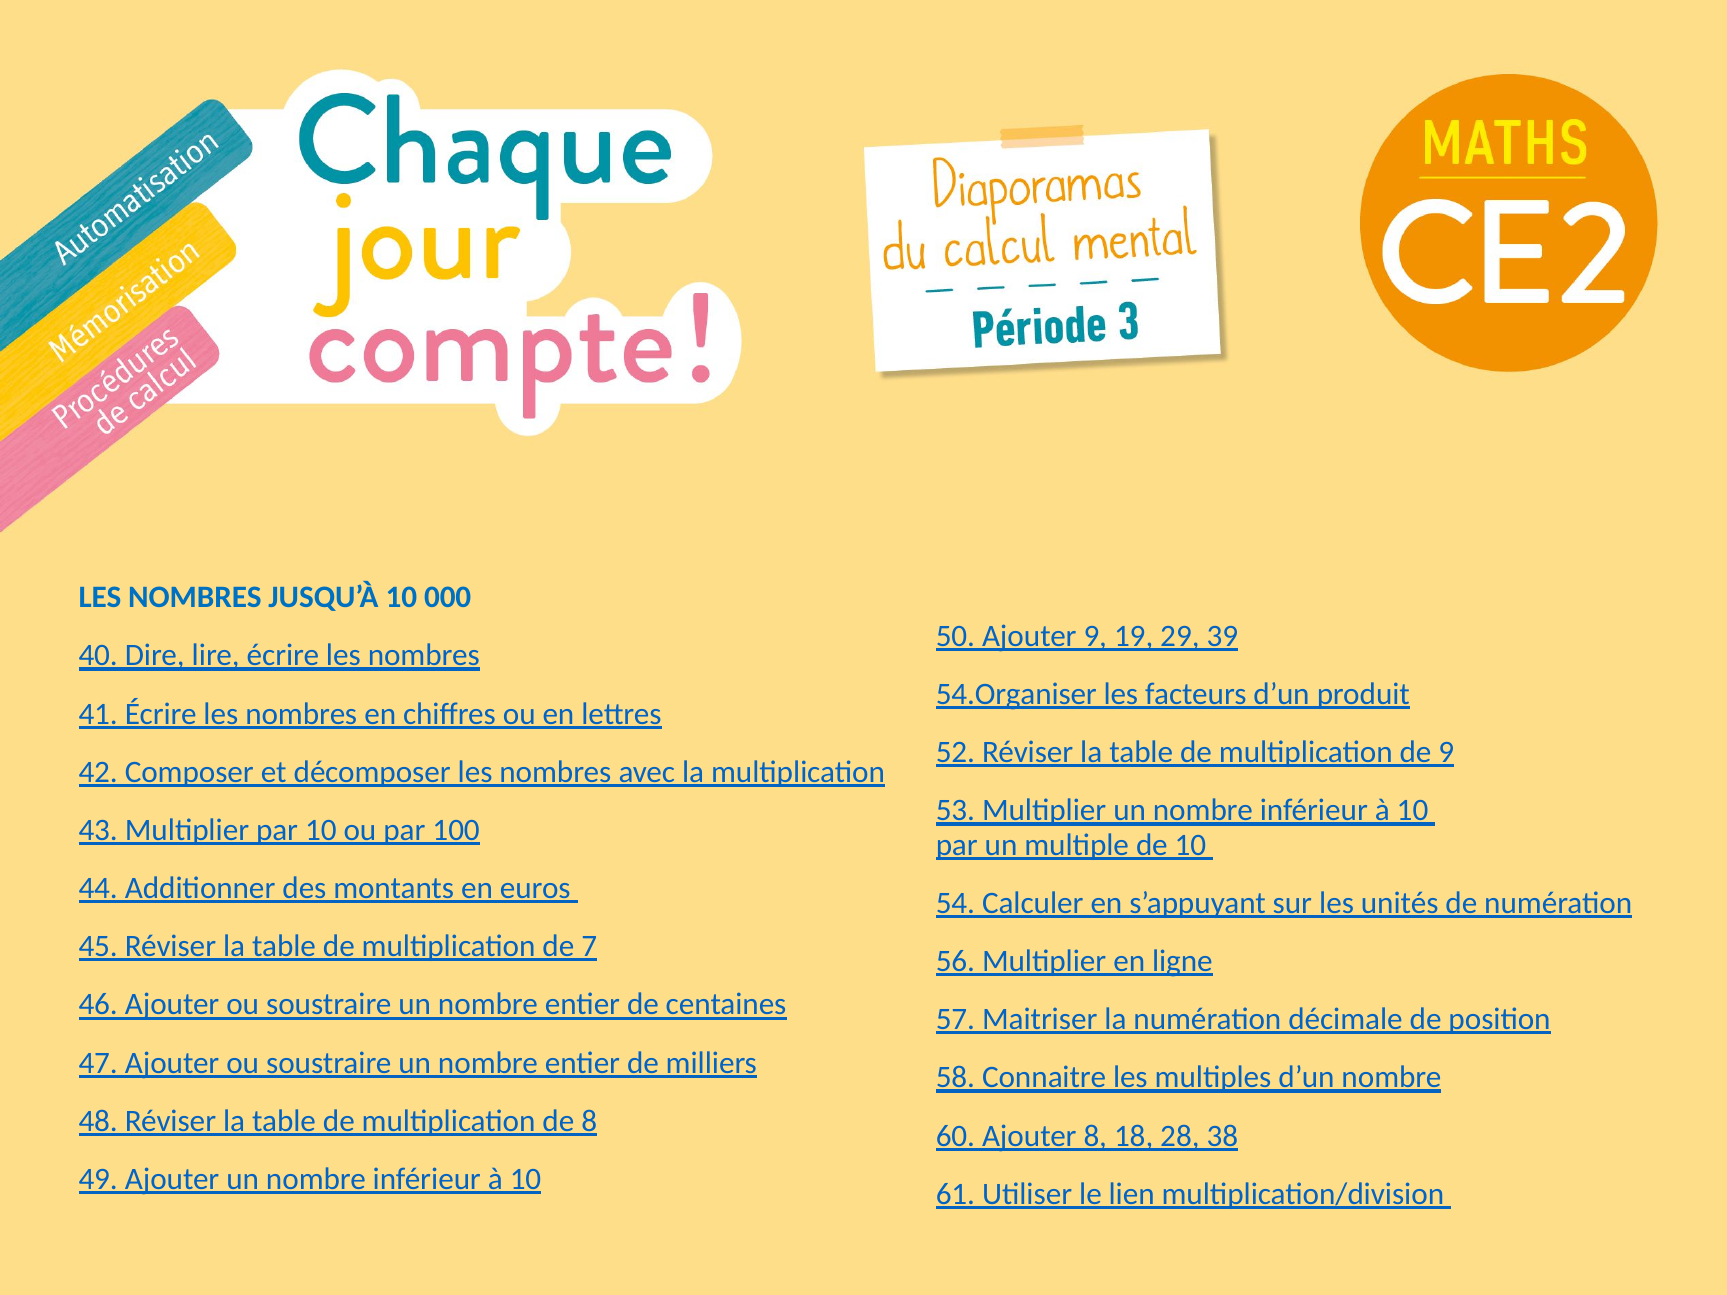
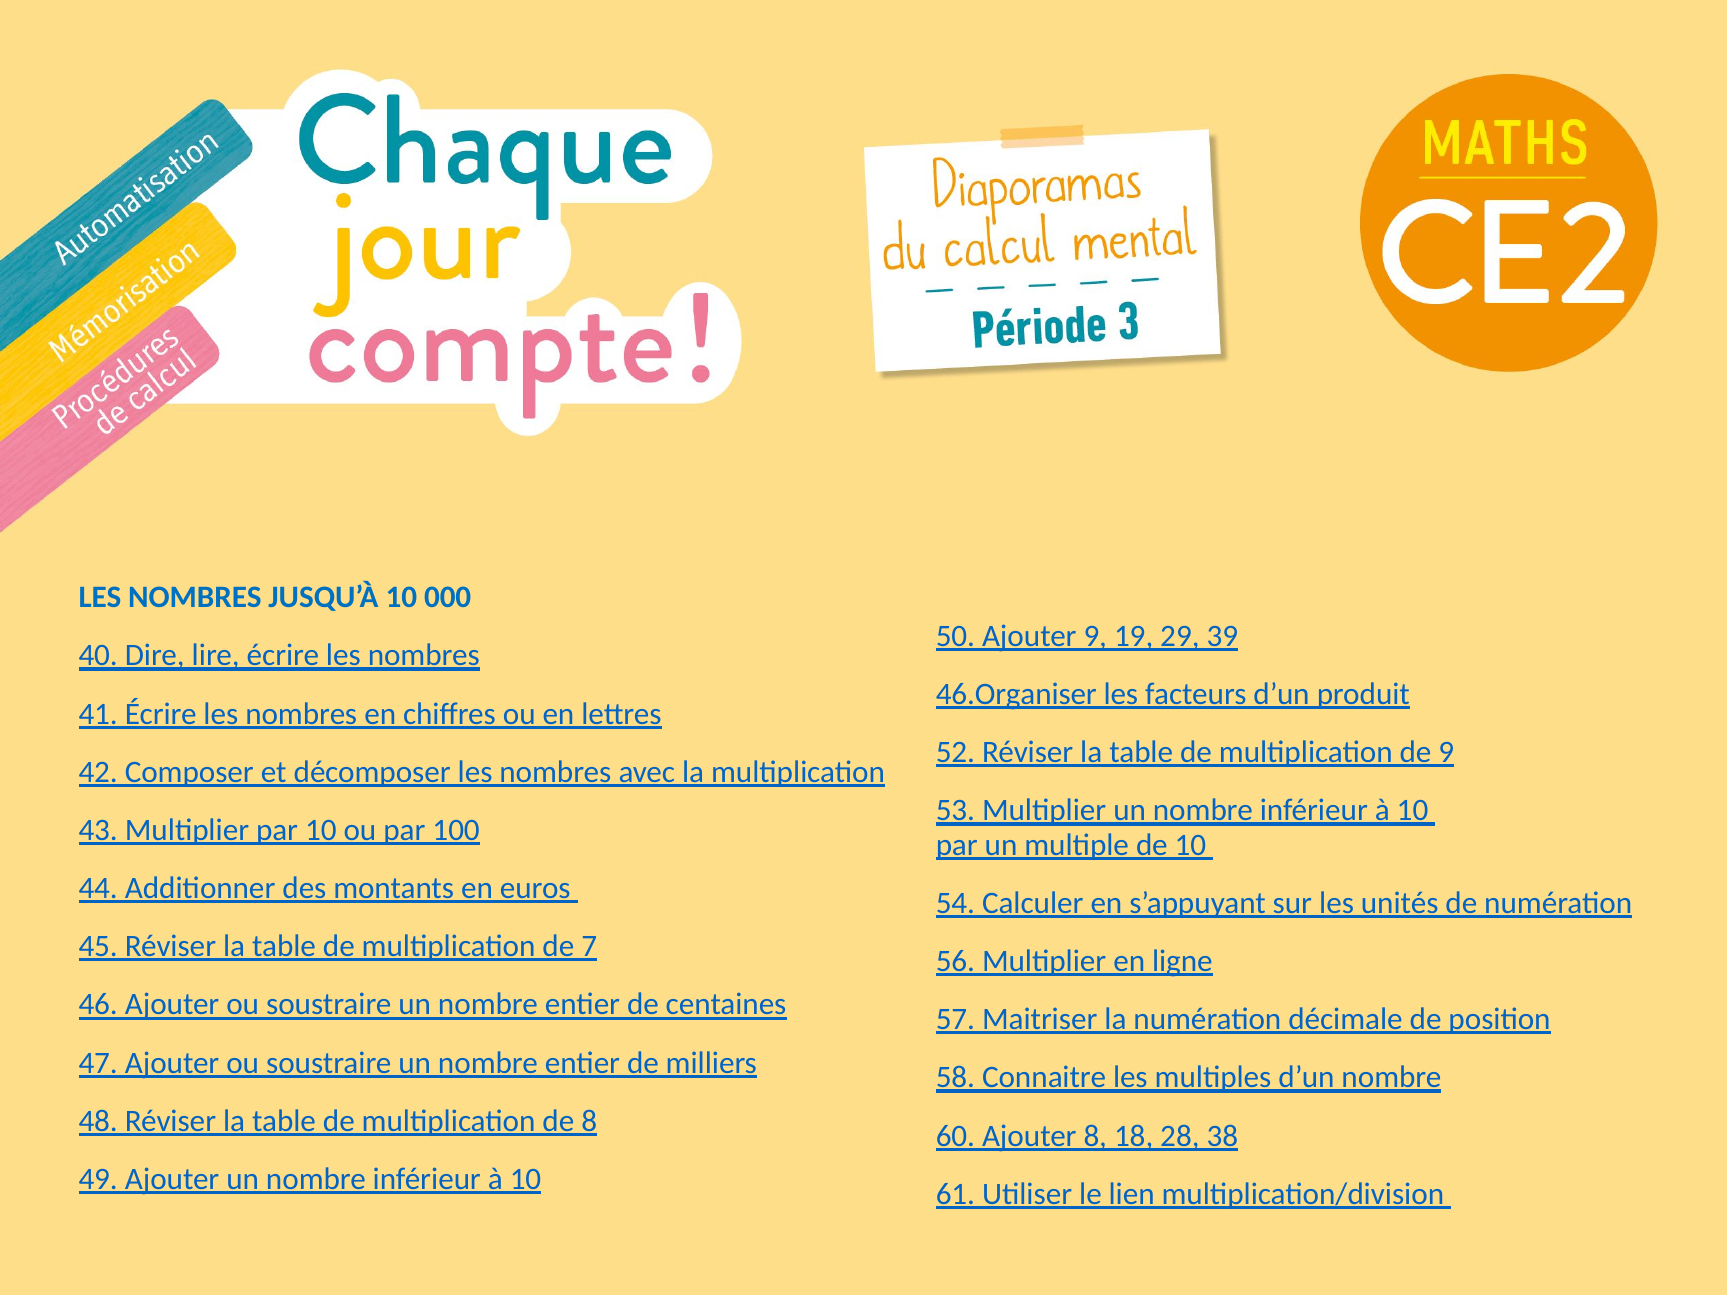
54.Organiser: 54.Organiser -> 46.Organiser (1016, 694)
